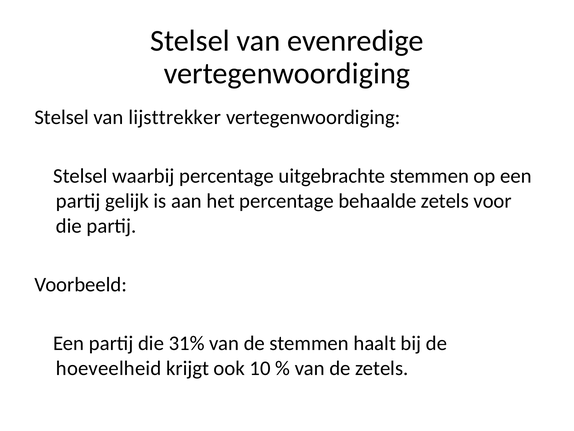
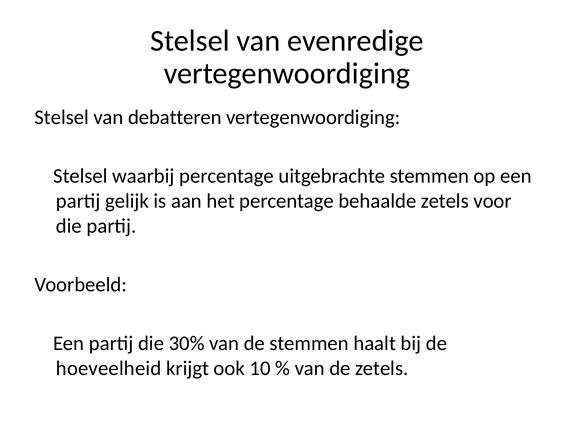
lijsttrekker: lijsttrekker -> debatteren (175, 117)
31%: 31% -> 30% (187, 343)
